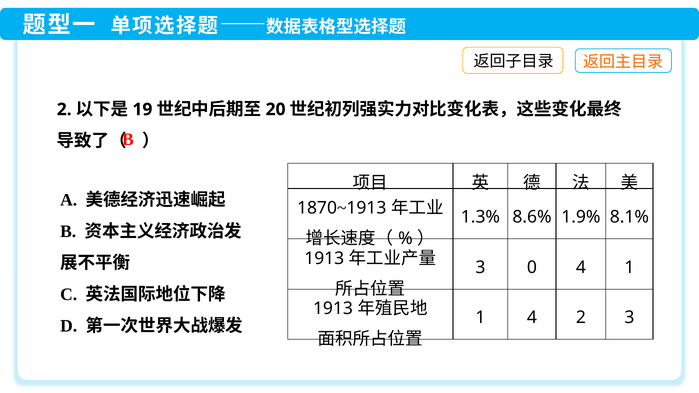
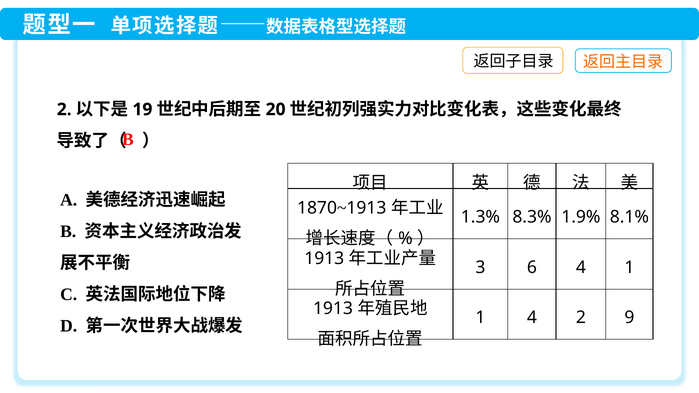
8.6%: 8.6% -> 8.3% (532, 217)
0: 0 -> 6 (532, 267)
2 3: 3 -> 9 (629, 318)
